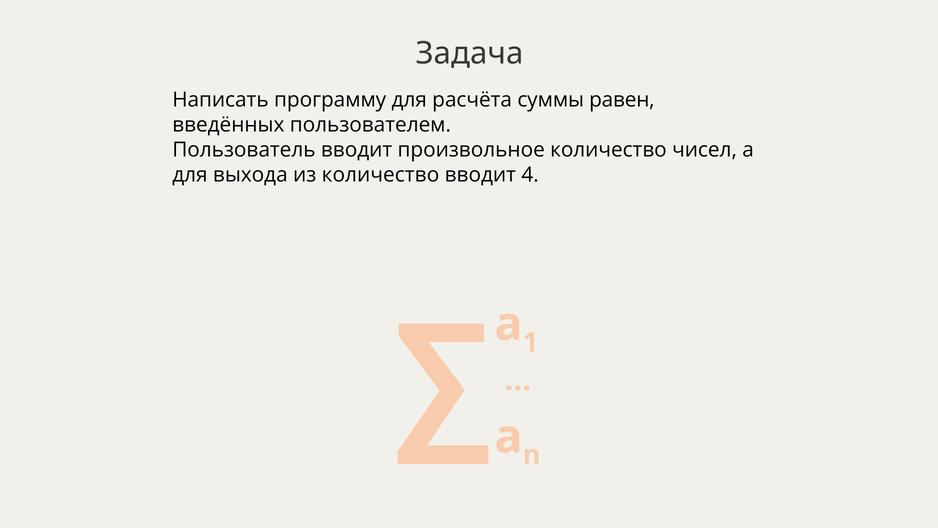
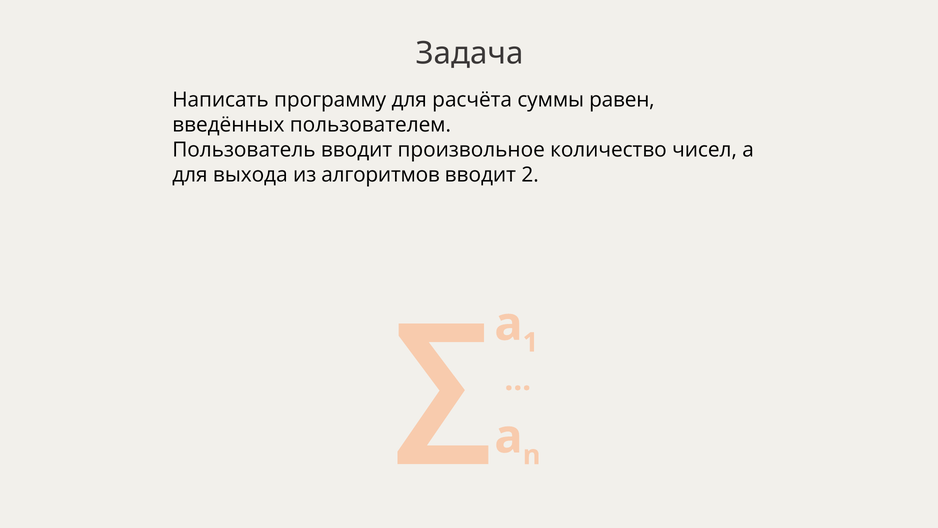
из количество: количество -> алгоритмов (381, 175)
4: 4 -> 2 (530, 175)
